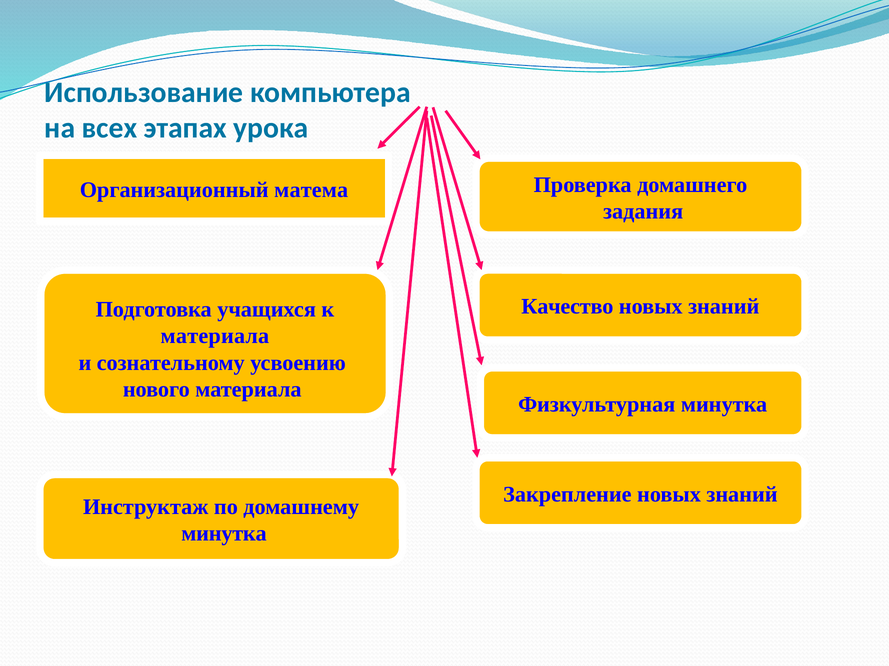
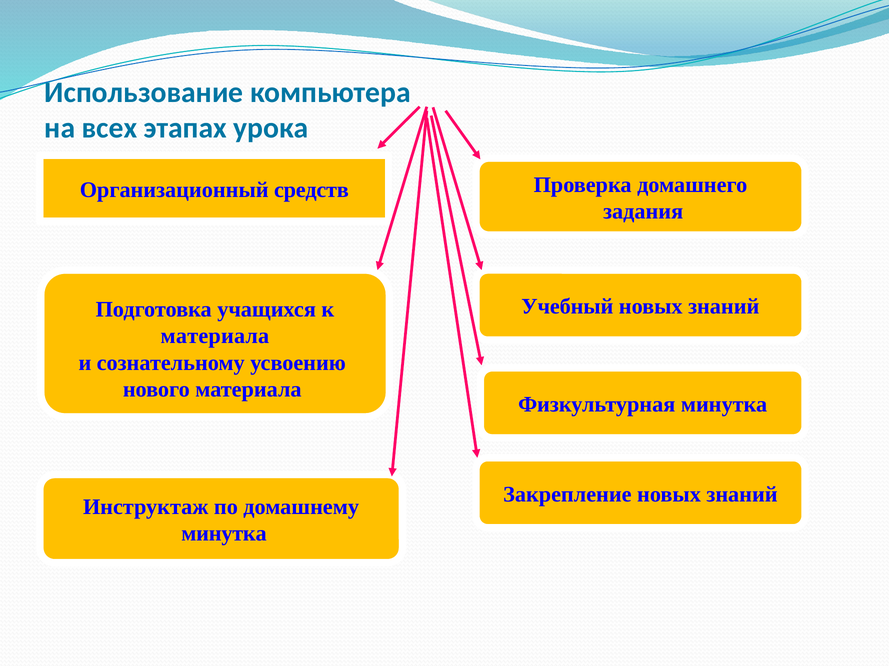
матема: матема -> средств (311, 190)
Качество: Качество -> Учебный (567, 307)
